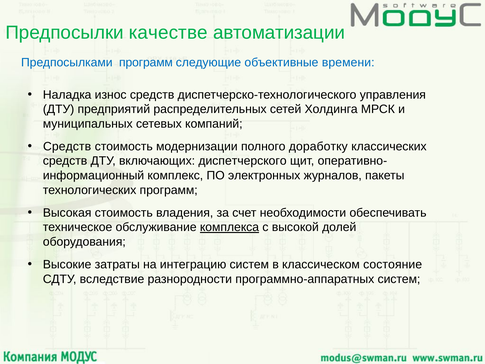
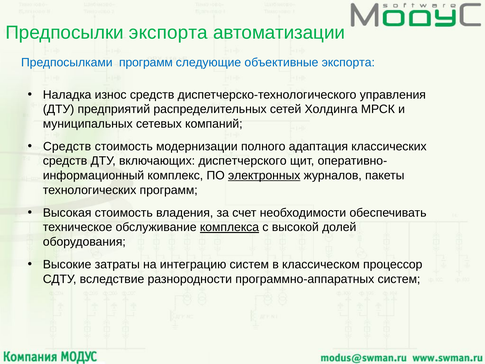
Предпосылки качестве: качестве -> экспорта (168, 33)
объективные времени: времени -> экспорта (348, 63)
доработку: доработку -> адаптация (318, 146)
электронных underline: none -> present (264, 175)
состояние: состояние -> процессор (393, 264)
